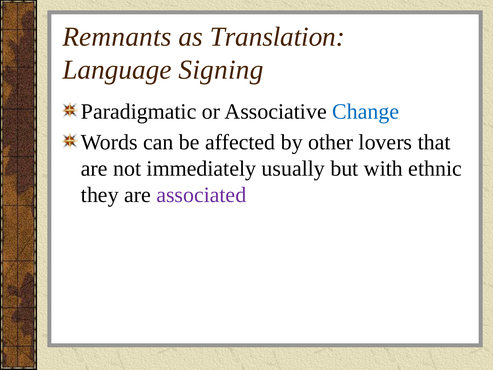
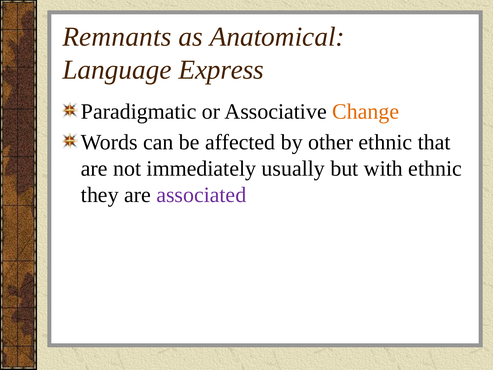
Translation: Translation -> Anatomical (277, 37)
Signing: Signing -> Express (221, 70)
Change colour: blue -> orange (366, 112)
other lovers: lovers -> ethnic (385, 142)
